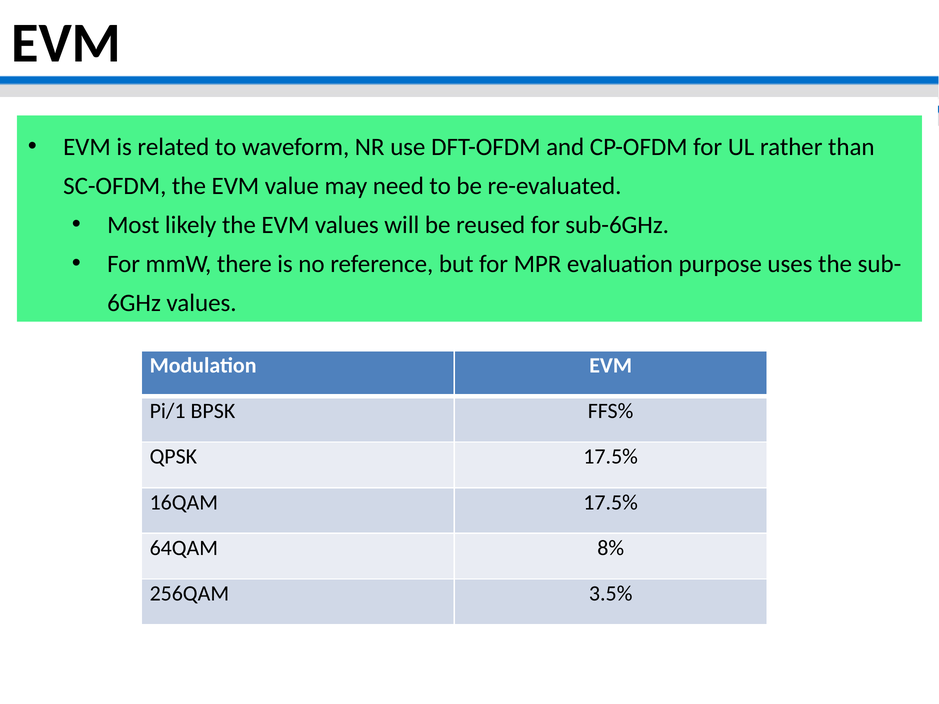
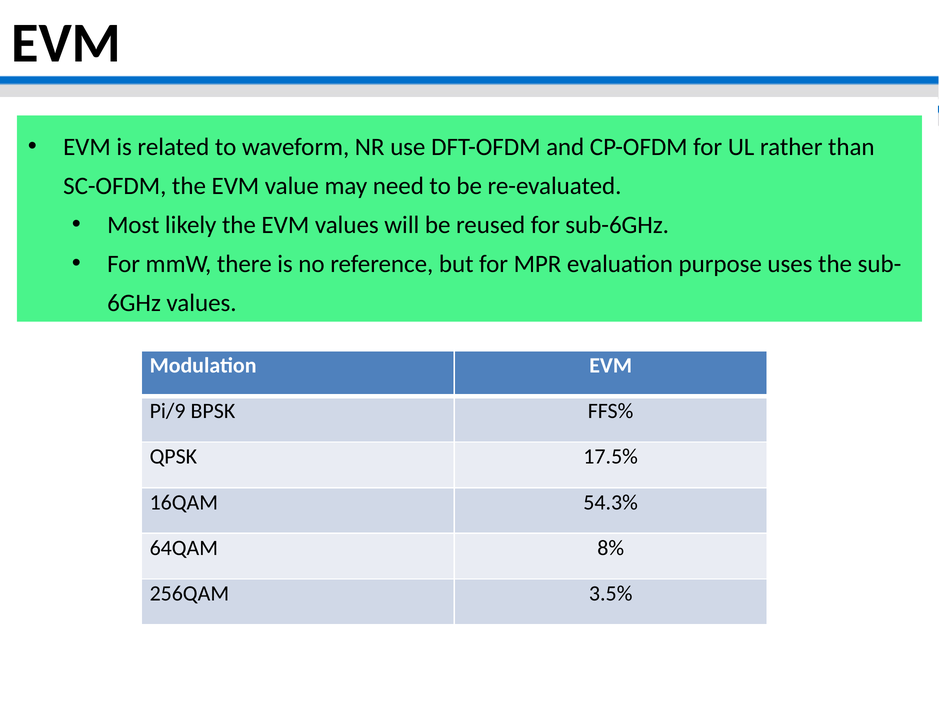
Pi/1: Pi/1 -> Pi/9 (168, 411)
16QAM 17.5%: 17.5% -> 54.3% (611, 503)
